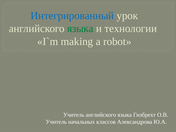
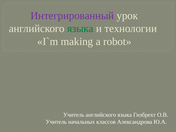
Интегрированный colour: blue -> purple (72, 16)
